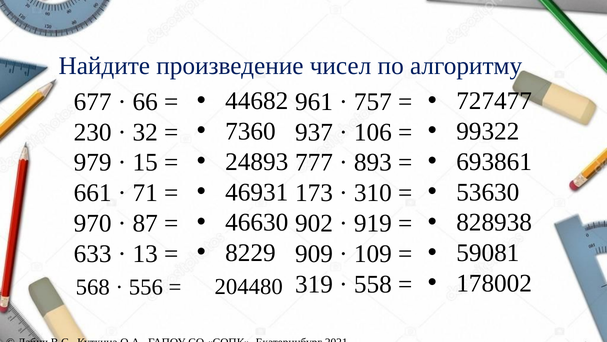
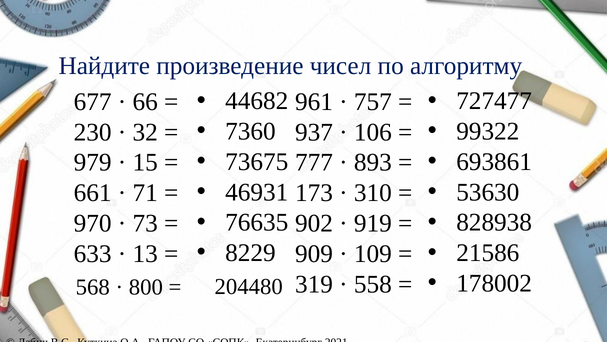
24893: 24893 -> 73675 (257, 162)
46630: 46630 -> 76635 (257, 222)
87: 87 -> 73 (145, 223)
59081: 59081 -> 21586 (488, 253)
556: 556 -> 800 (146, 287)
